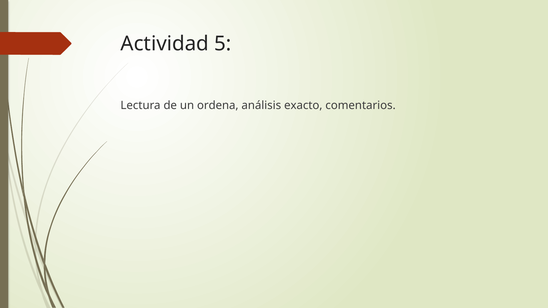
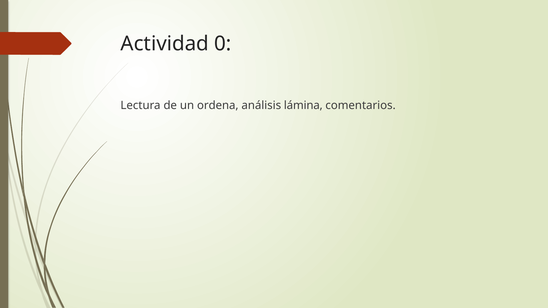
5: 5 -> 0 (223, 44)
exacto: exacto -> lámina (303, 106)
